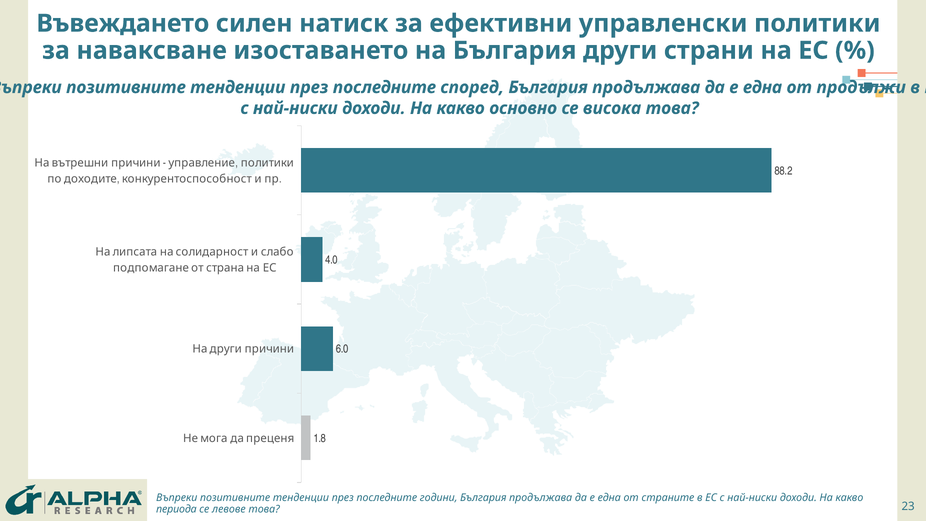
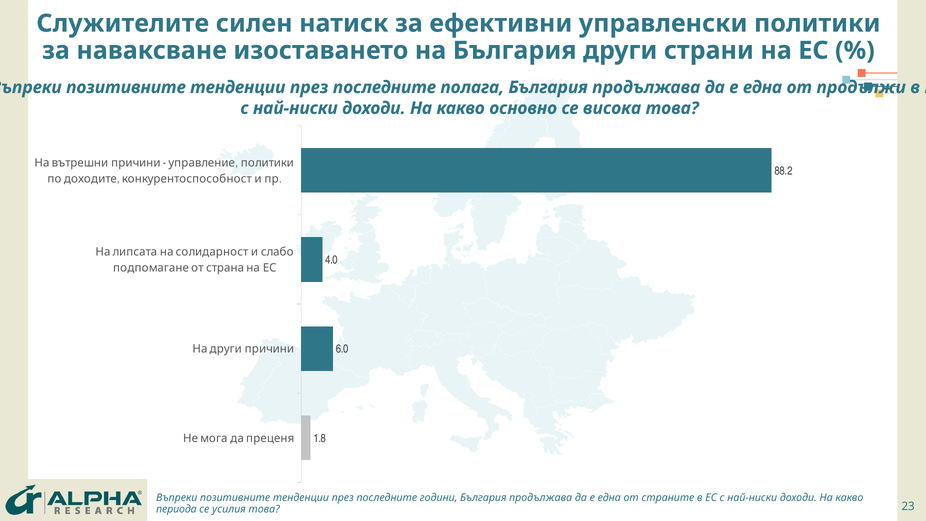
Въвеждането: Въвеждането -> Служителите (123, 23)
според: според -> полага (472, 87)
левове: левове -> усилия (229, 509)
